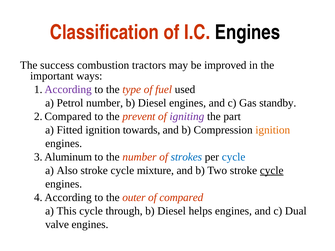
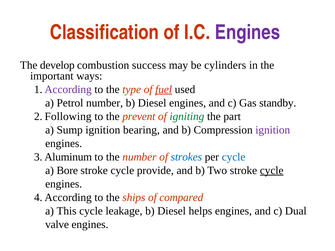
Engines colour: black -> purple (247, 32)
success: success -> develop (57, 65)
tractors: tractors -> success (149, 65)
improved: improved -> cylinders (225, 65)
fuel underline: none -> present (164, 89)
2 Compared: Compared -> Following (68, 116)
igniting colour: purple -> green (187, 116)
Fitted: Fitted -> Sump (70, 130)
towards: towards -> bearing (141, 130)
ignition colour: orange -> purple (273, 130)
Also: Also -> Bore (67, 171)
mixture: mixture -> provide (155, 171)
outer: outer -> ships (134, 198)
through: through -> leakage (124, 211)
